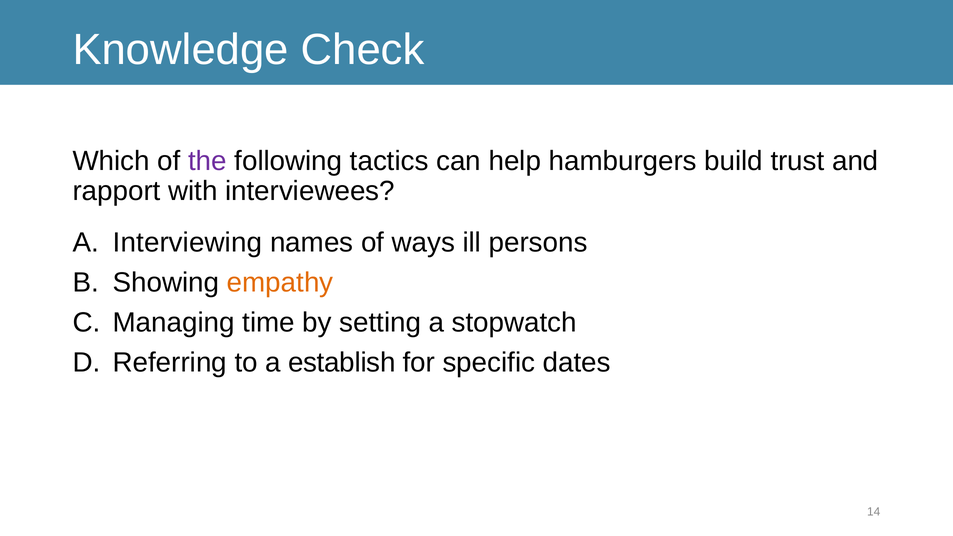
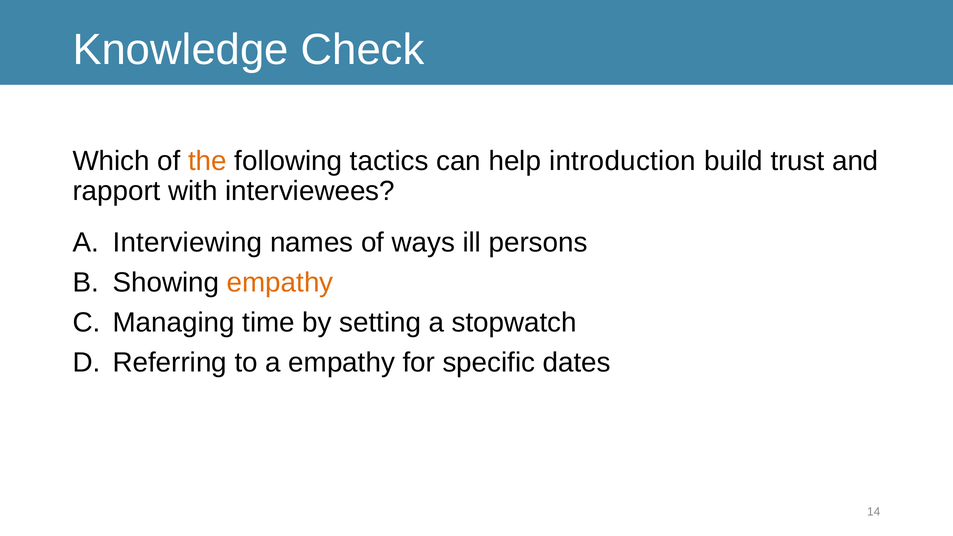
the colour: purple -> orange (207, 161)
hamburgers: hamburgers -> introduction (623, 161)
a establish: establish -> empathy (342, 363)
